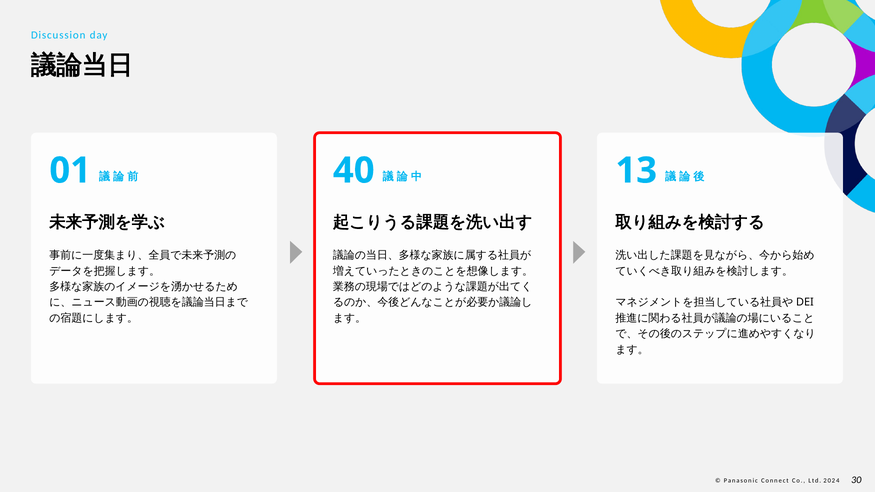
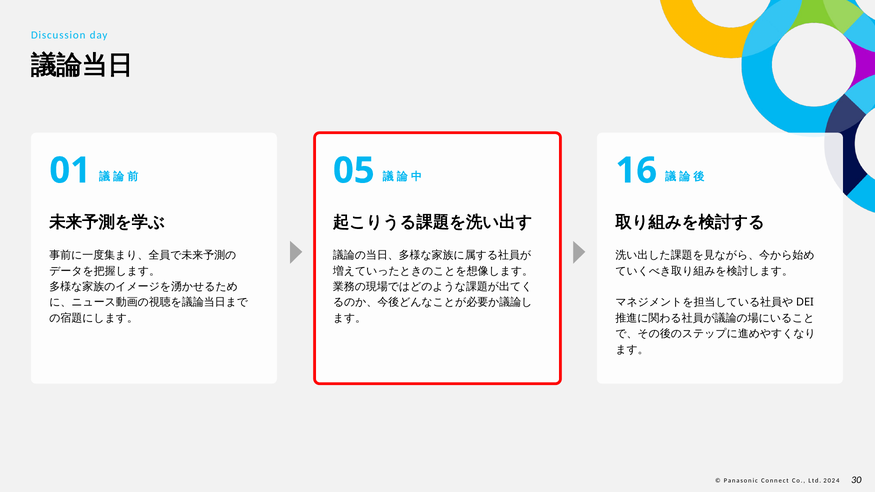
40: 40 -> 05 (354, 171)
13: 13 -> 16 (636, 171)
